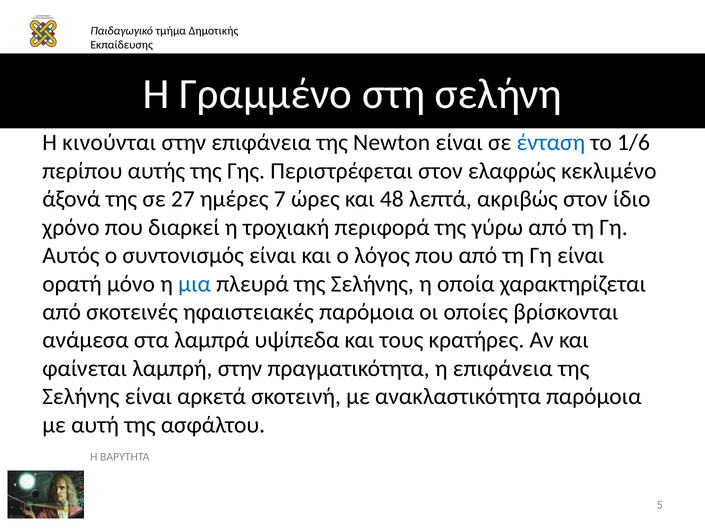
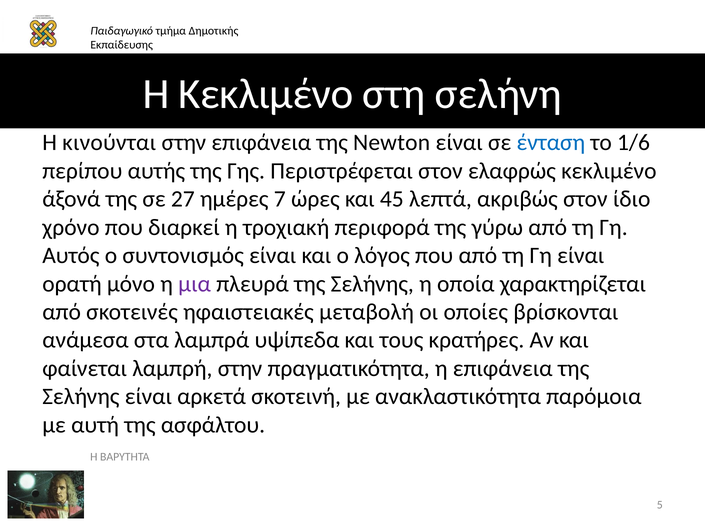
Η Γραμμένο: Γραμμένο -> Κεκλιμένο (266, 94)
48: 48 -> 45 (392, 199)
μια colour: blue -> purple (195, 284)
ηφαιστειακές παρόμοια: παρόμοια -> μεταβολή (367, 312)
